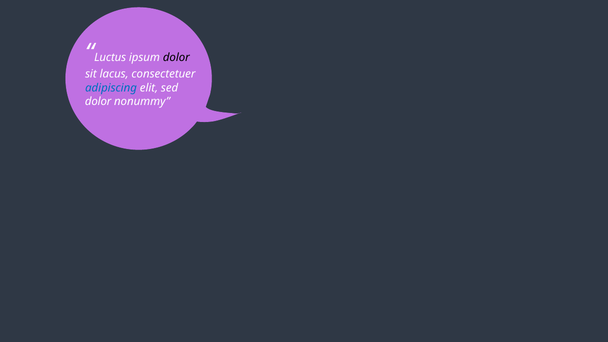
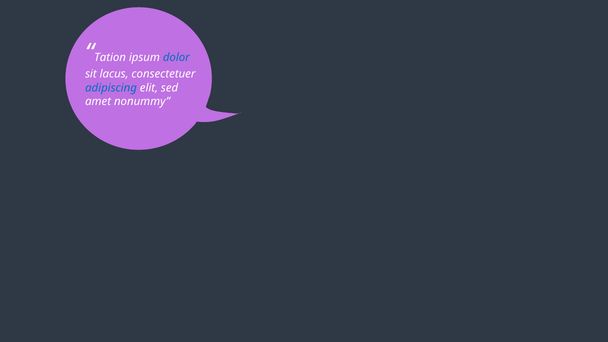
Luctus: Luctus -> Tation (110, 58)
dolor colour: black -> blue (176, 58)
dolor: dolor -> amet (98, 102)
